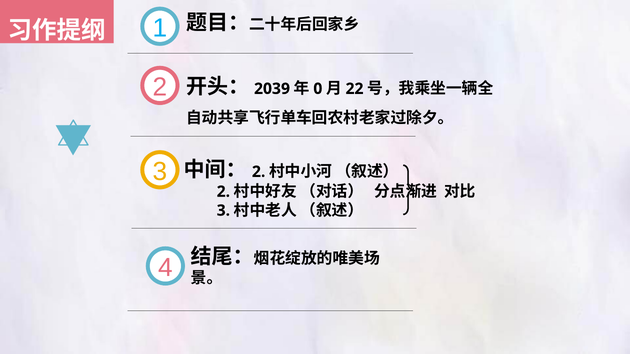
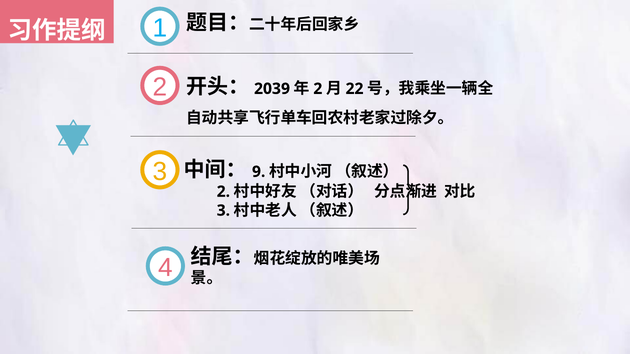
0: 0 -> 2 (318, 89)
2: 2 -> 9 (259, 172)
